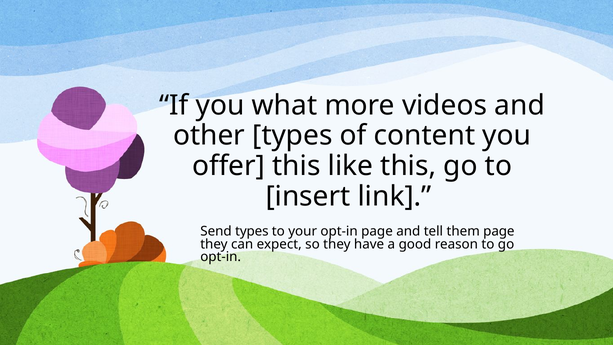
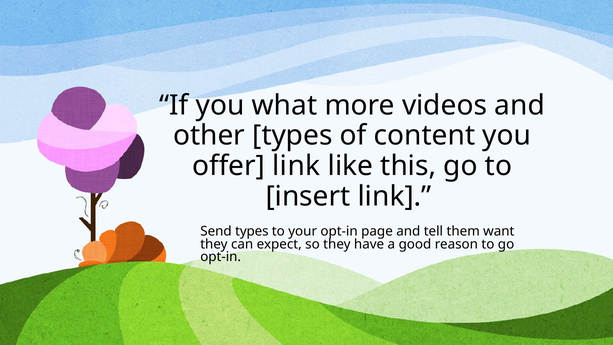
offer this: this -> link (296, 166)
them page: page -> want (499, 231)
